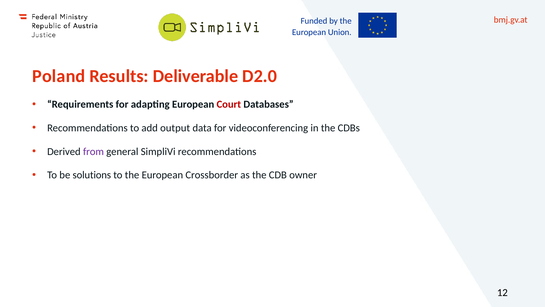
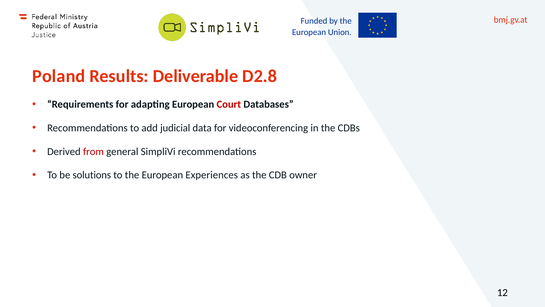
D2.0: D2.0 -> D2.8 (260, 76)
output: output -> judicial (175, 128)
from colour: purple -> red (93, 151)
Crossborder: Crossborder -> Experiences (212, 175)
